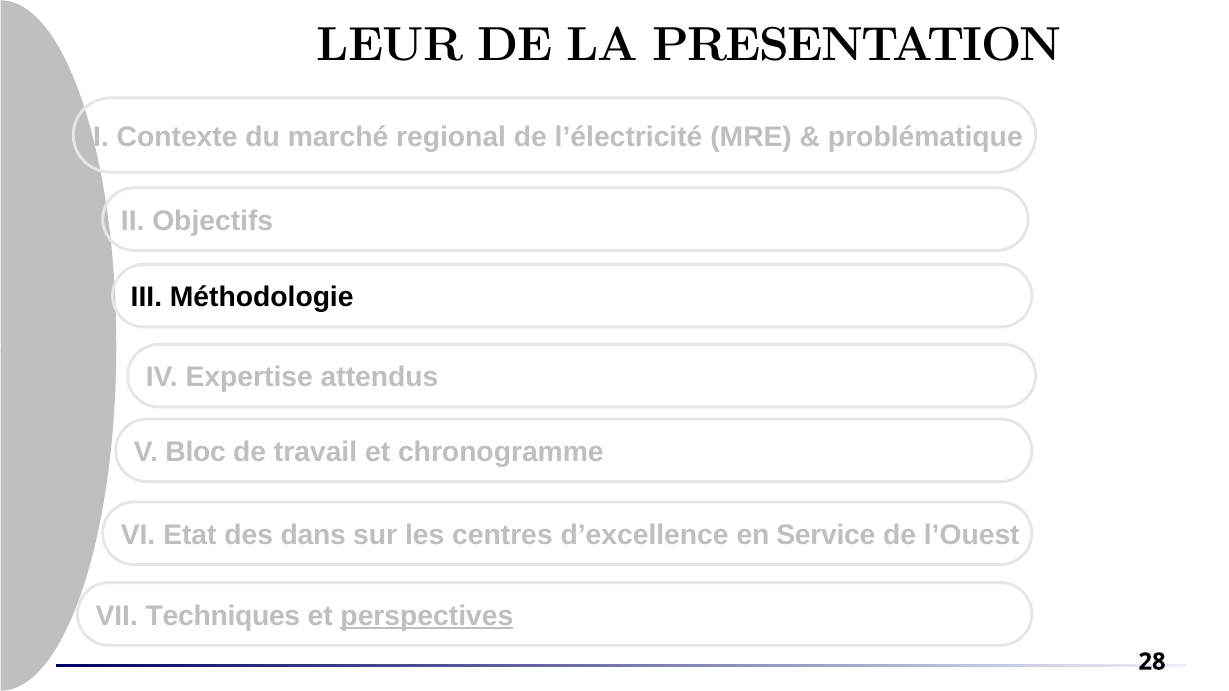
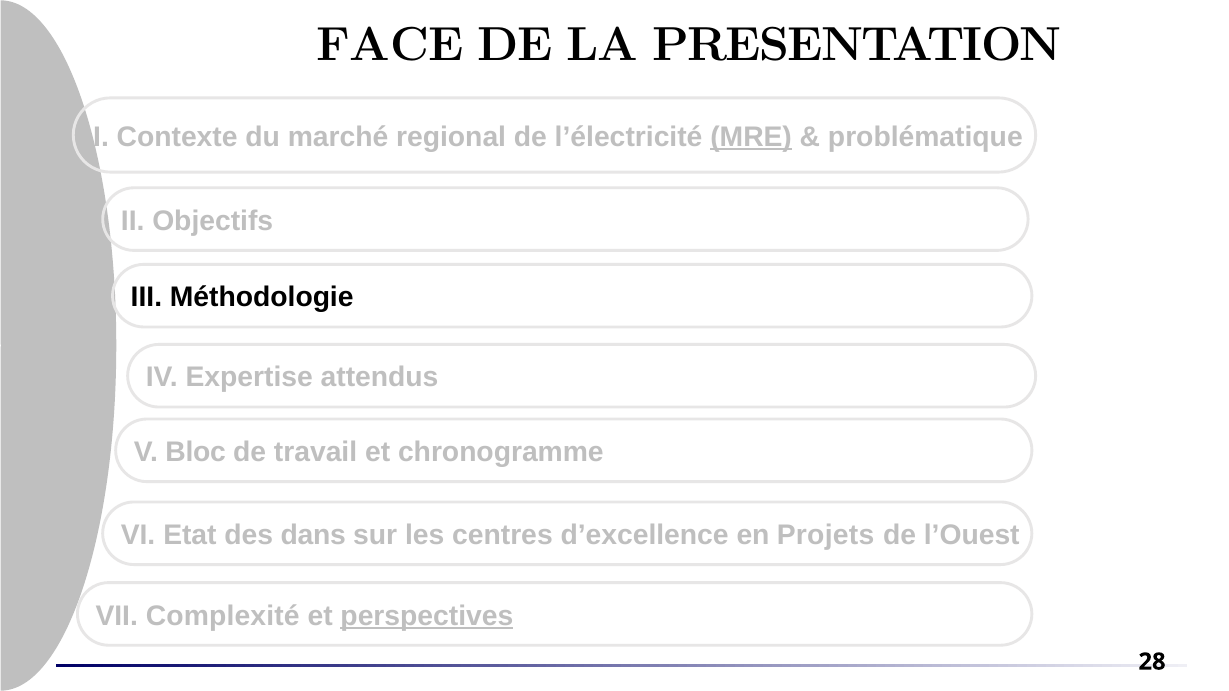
LEUR: LEUR -> FACE (390, 45)
MRE underline: none -> present (751, 137)
Service: Service -> Projets (826, 535)
Techniques: Techniques -> Complexité (223, 616)
